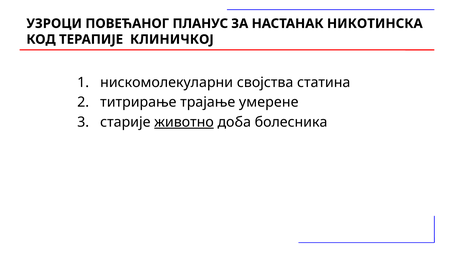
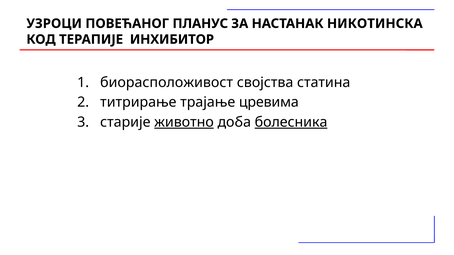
КЛИНИЧКОЈ: КЛИНИЧКОЈ -> ИНХИБИТОР (172, 39)
нискомолекуларни: нискомолекуларни -> биорасположивост (167, 83)
умерене: умерене -> цревима (269, 102)
болесника underline: none -> present (291, 122)
